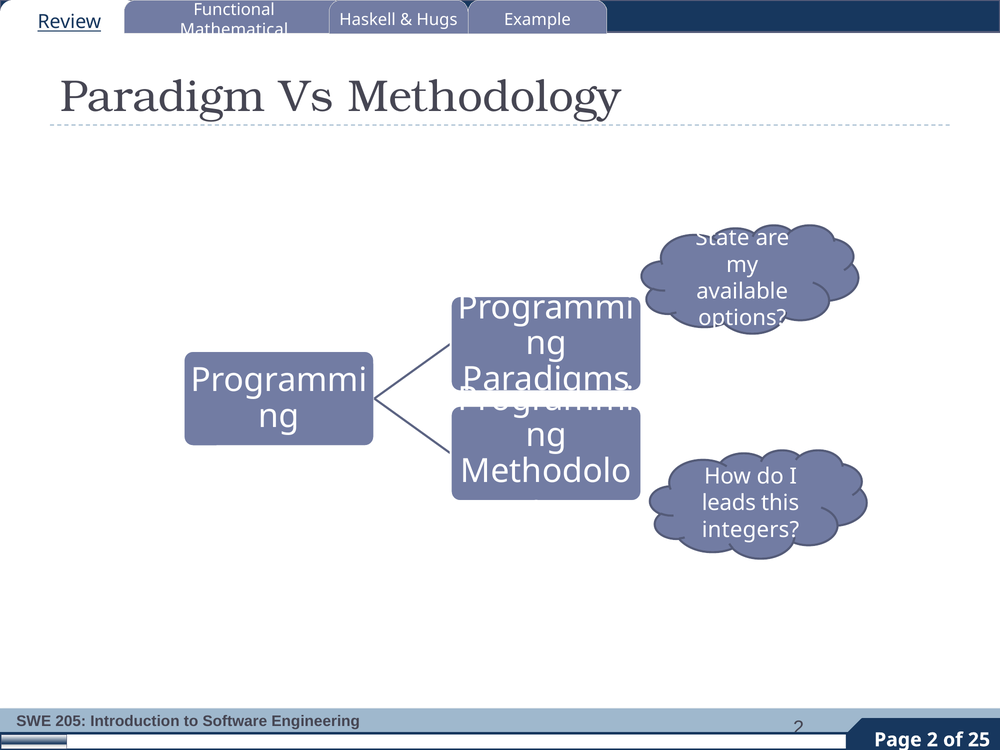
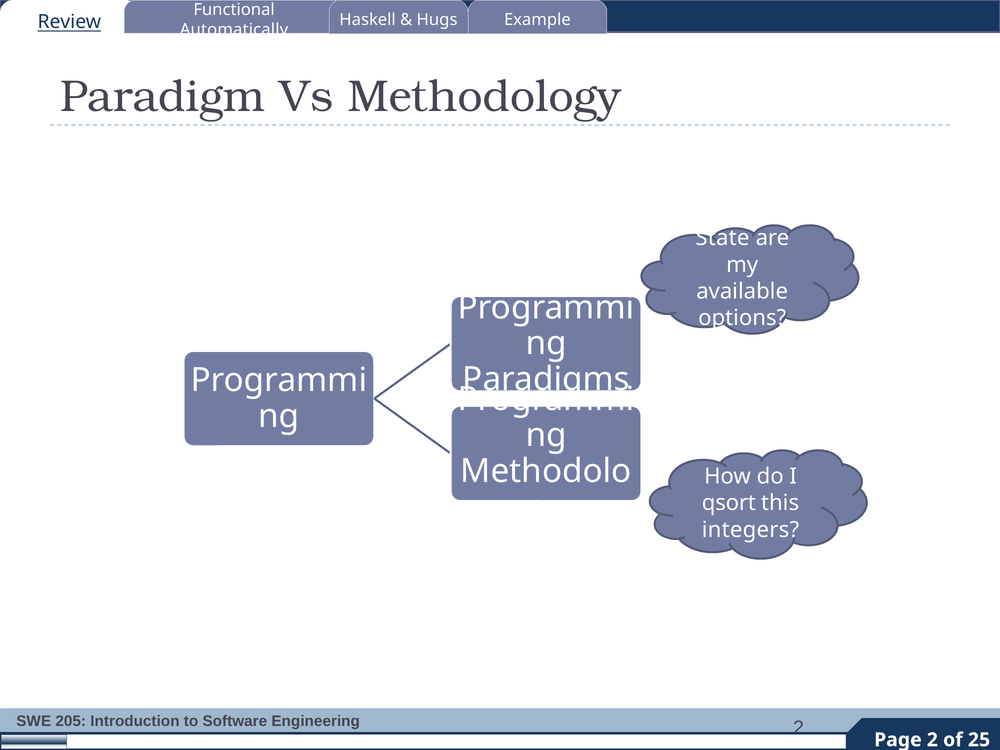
Mathematical: Mathematical -> Automatically (234, 30)
leads: leads -> qsort (729, 503)
